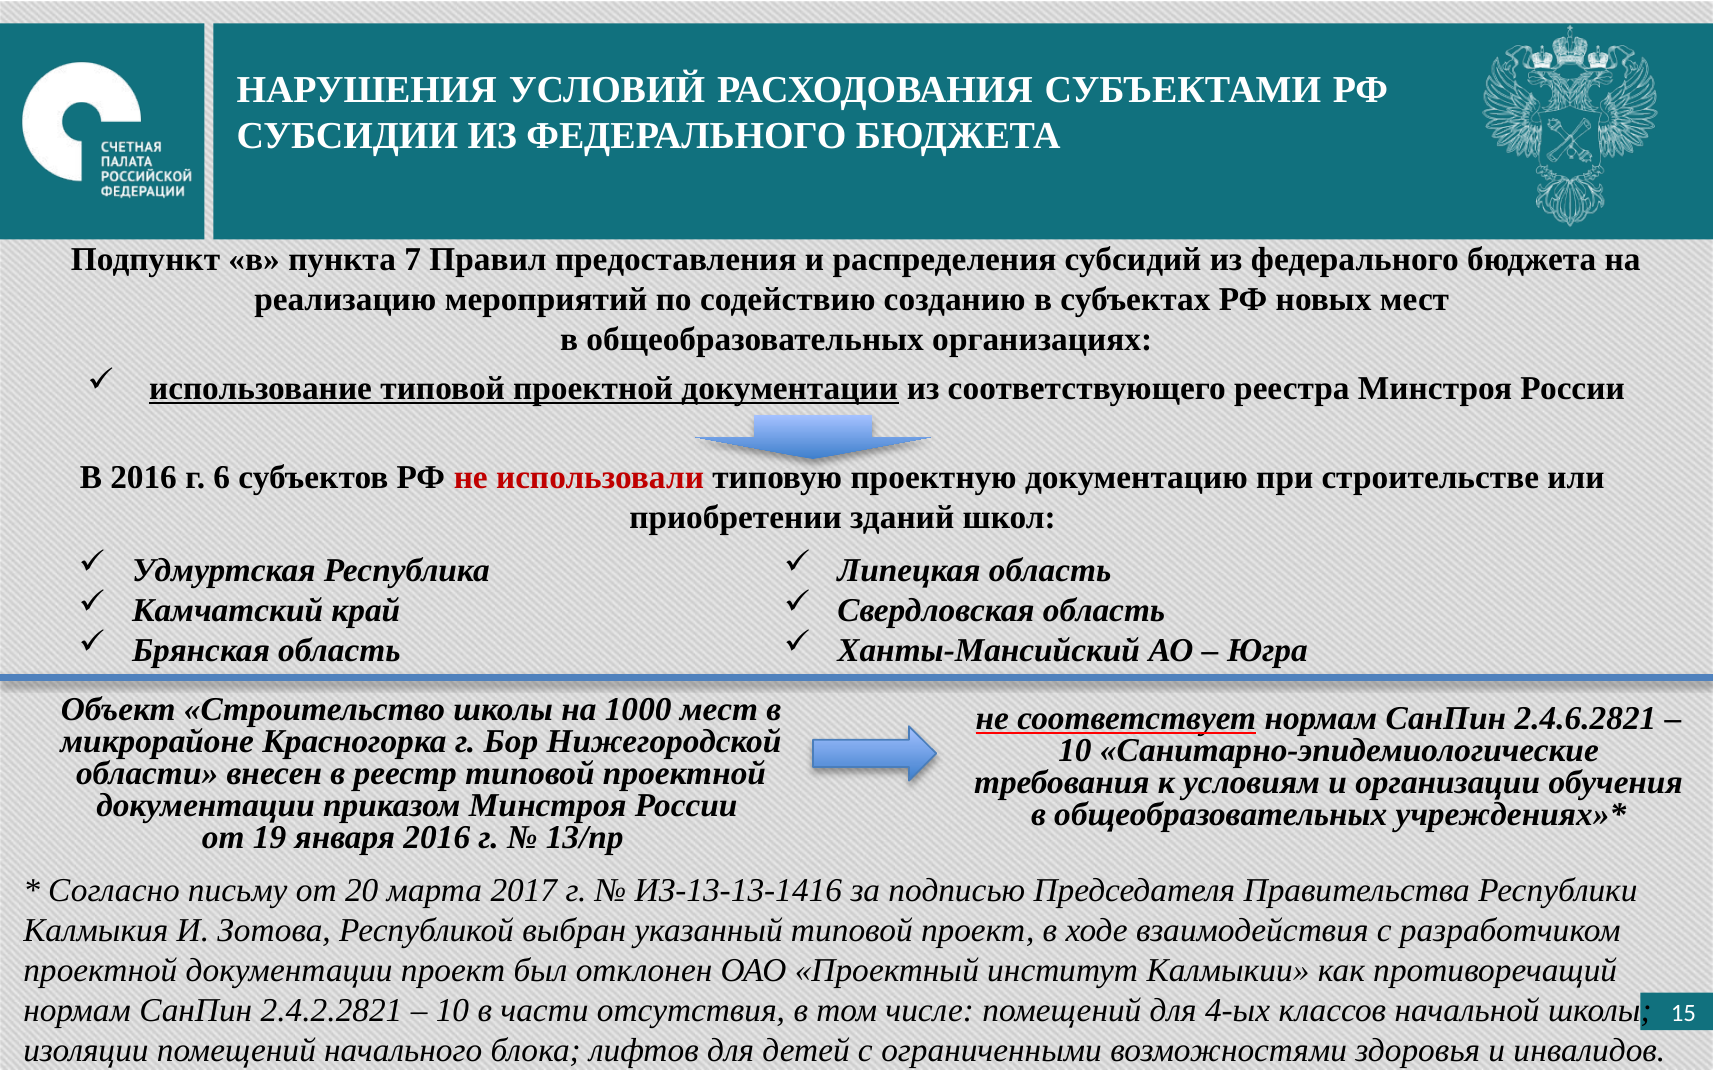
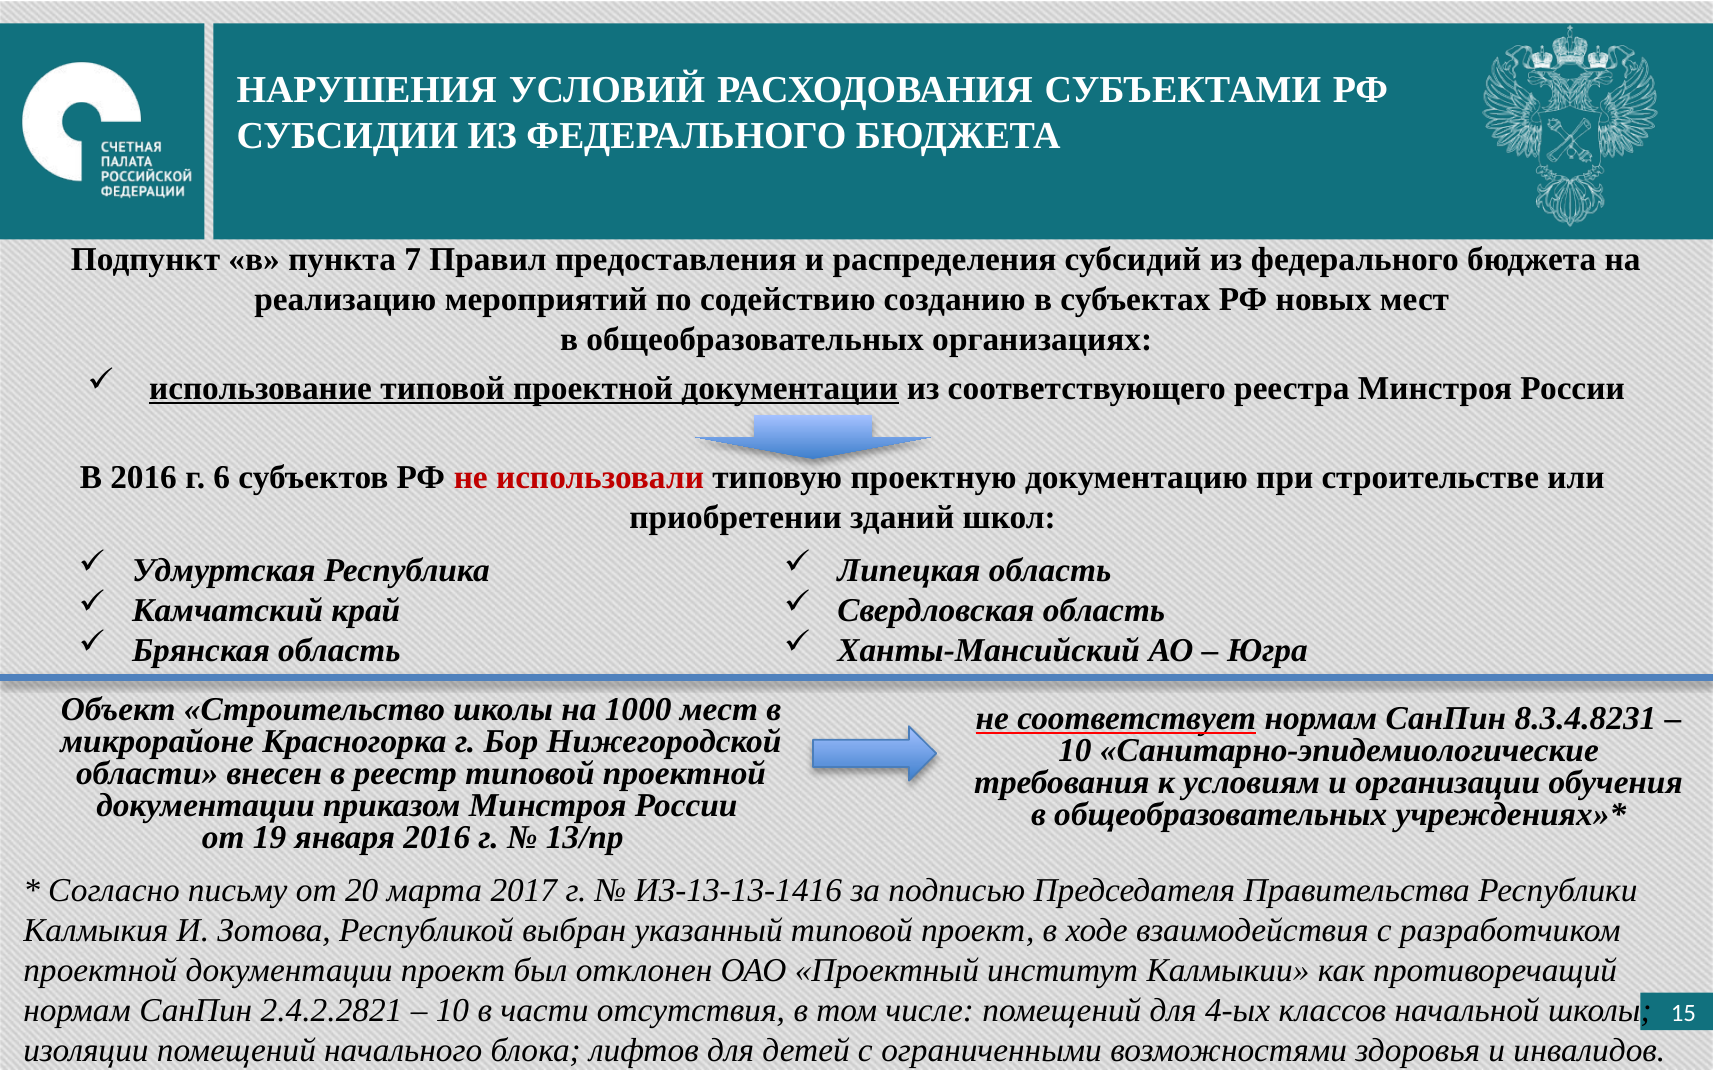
2.4.6.2821: 2.4.6.2821 -> 8.3.4.8231 (1586, 718)
